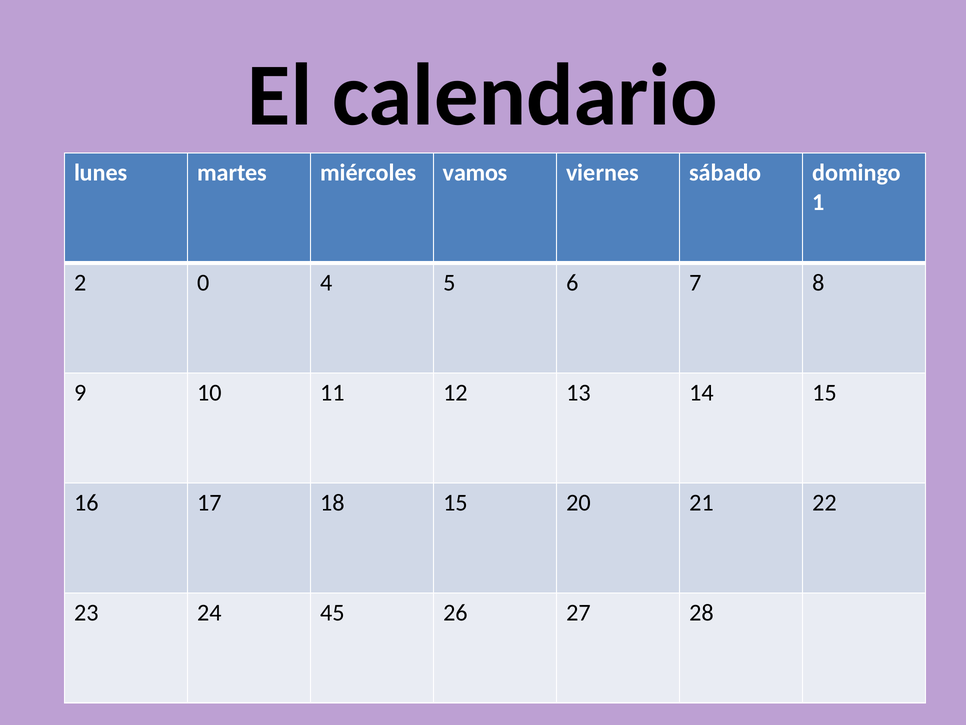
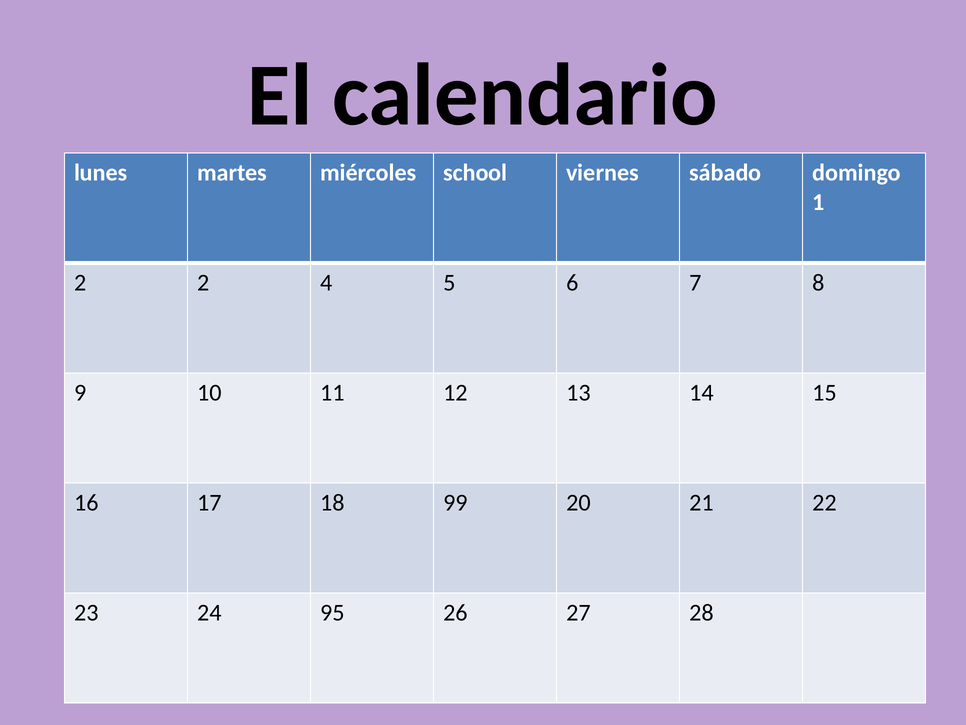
vamos: vamos -> school (475, 173)
2 0: 0 -> 2 (203, 283)
18 15: 15 -> 99 (455, 502)
45: 45 -> 95 (332, 612)
